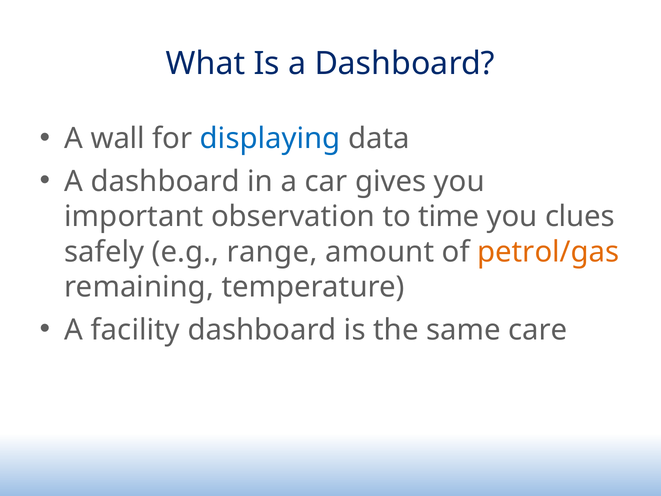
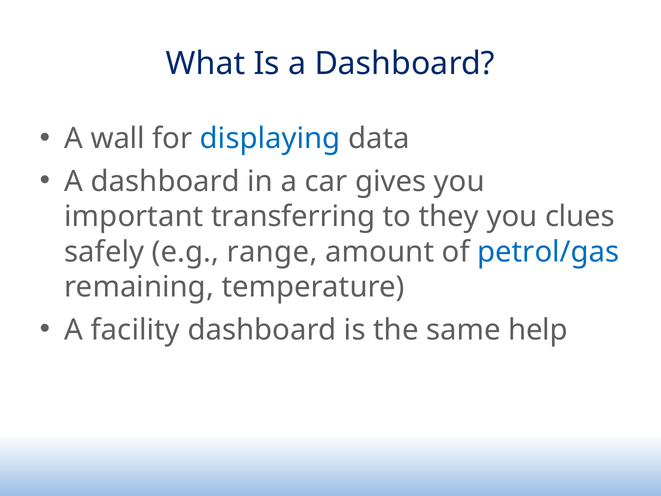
observation: observation -> transferring (293, 217)
time: time -> they (449, 217)
petrol/gas colour: orange -> blue (548, 252)
care: care -> help (538, 330)
